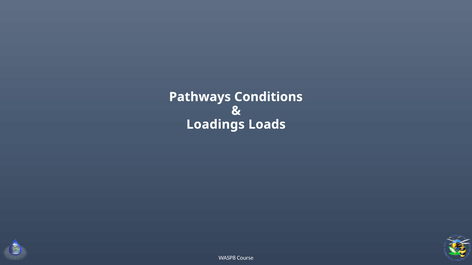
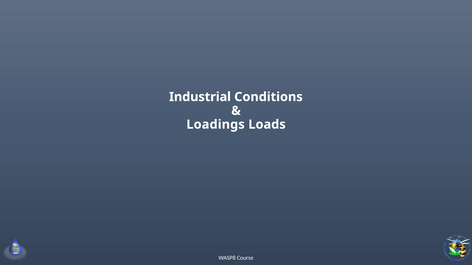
Pathways: Pathways -> Industrial (200, 97)
